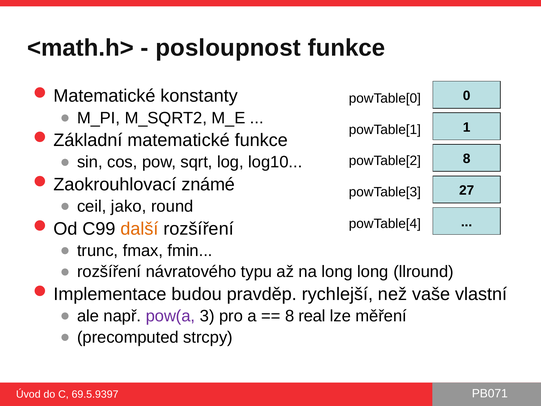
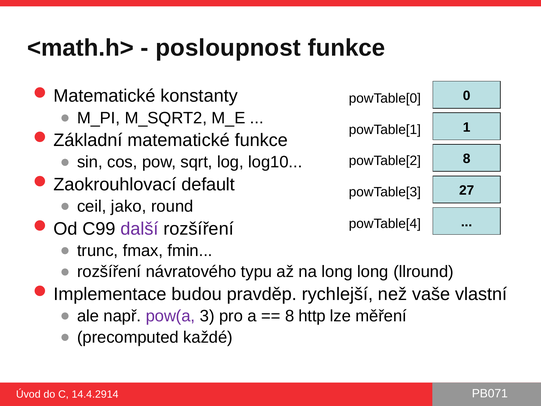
známé: známé -> default (208, 184)
další colour: orange -> purple (140, 229)
real: real -> http (312, 316)
strcpy: strcpy -> každé (208, 337)
69.5.9397: 69.5.9397 -> 14.4.2914 (95, 394)
